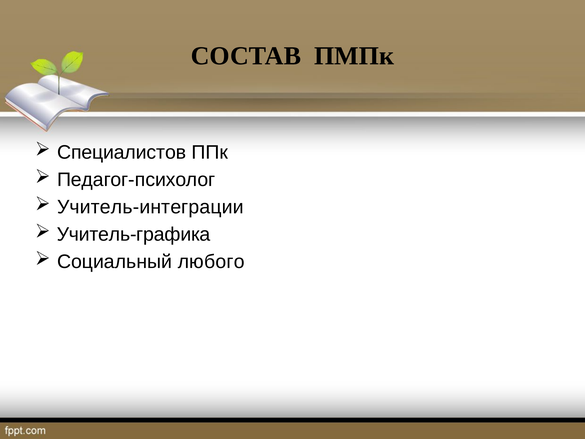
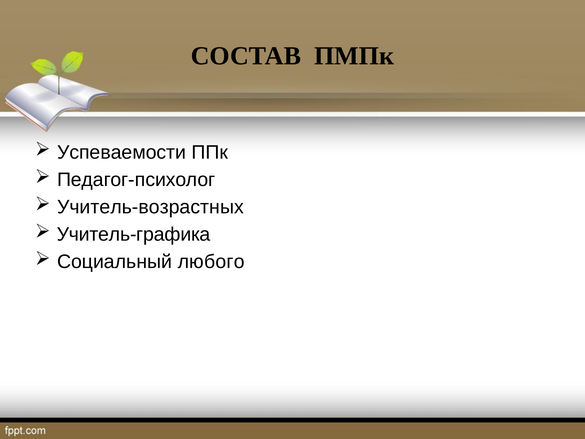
Специалистов: Специалистов -> Успеваемости (122, 152)
Учитель-интеграции: Учитель-интеграции -> Учитель-возрастных (150, 207)
